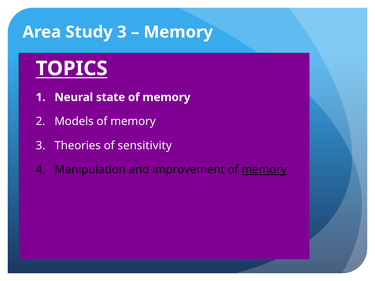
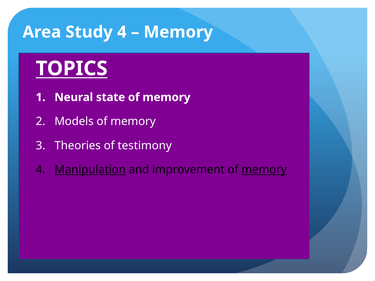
Study 3: 3 -> 4 (122, 32)
sensitivity: sensitivity -> testimony (145, 146)
Manipulation underline: none -> present (90, 170)
